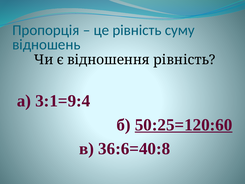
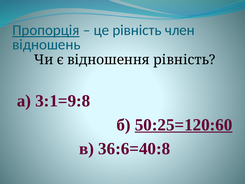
Пропорція underline: none -> present (46, 30)
суму: суму -> член (180, 30)
3:1=9:4: 3:1=9:4 -> 3:1=9:8 (63, 101)
